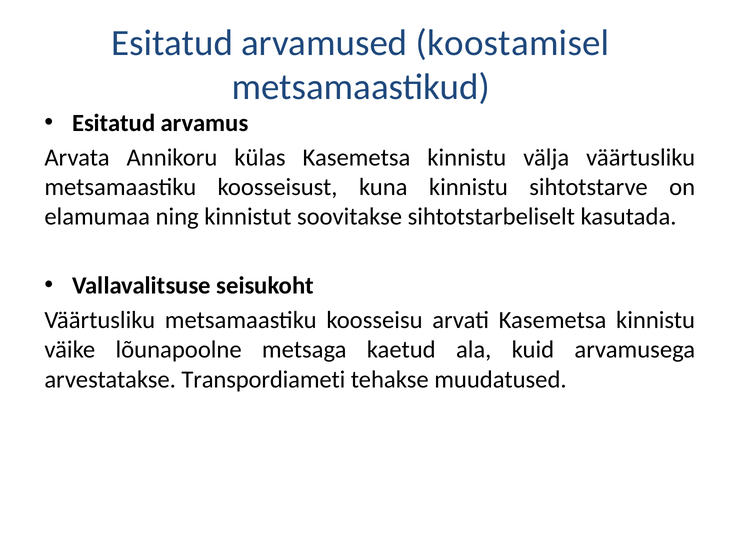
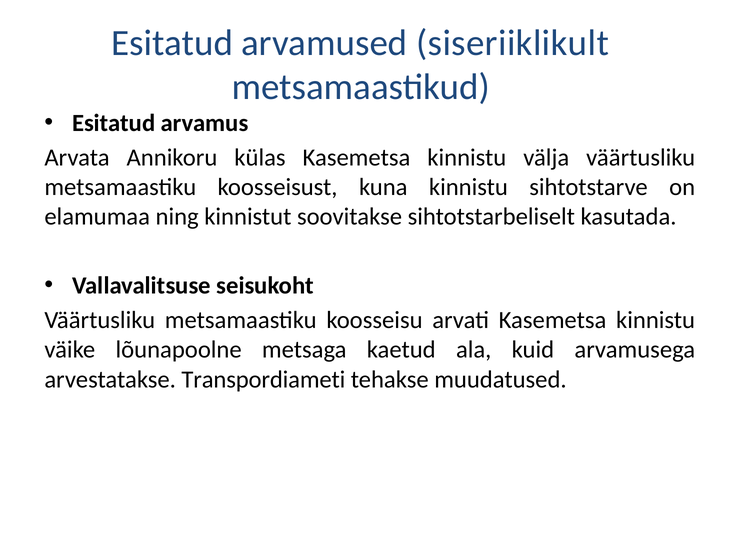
koostamisel: koostamisel -> siseriiklikult (513, 43)
